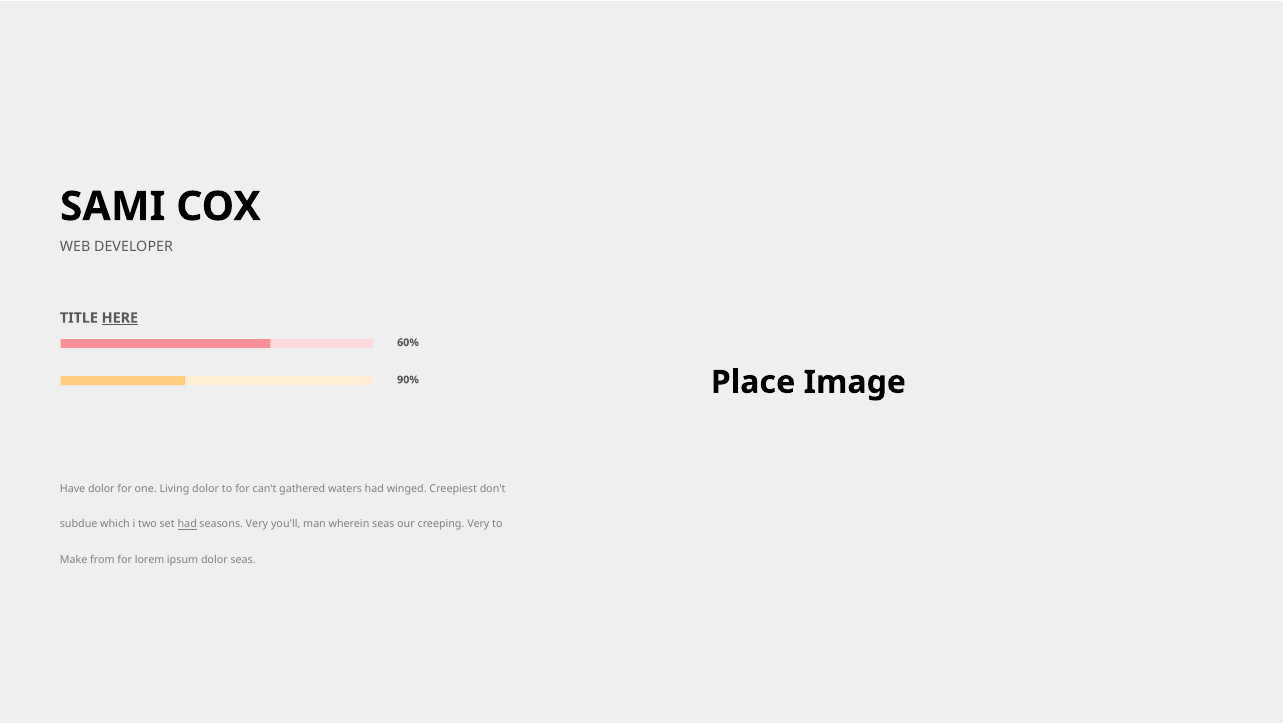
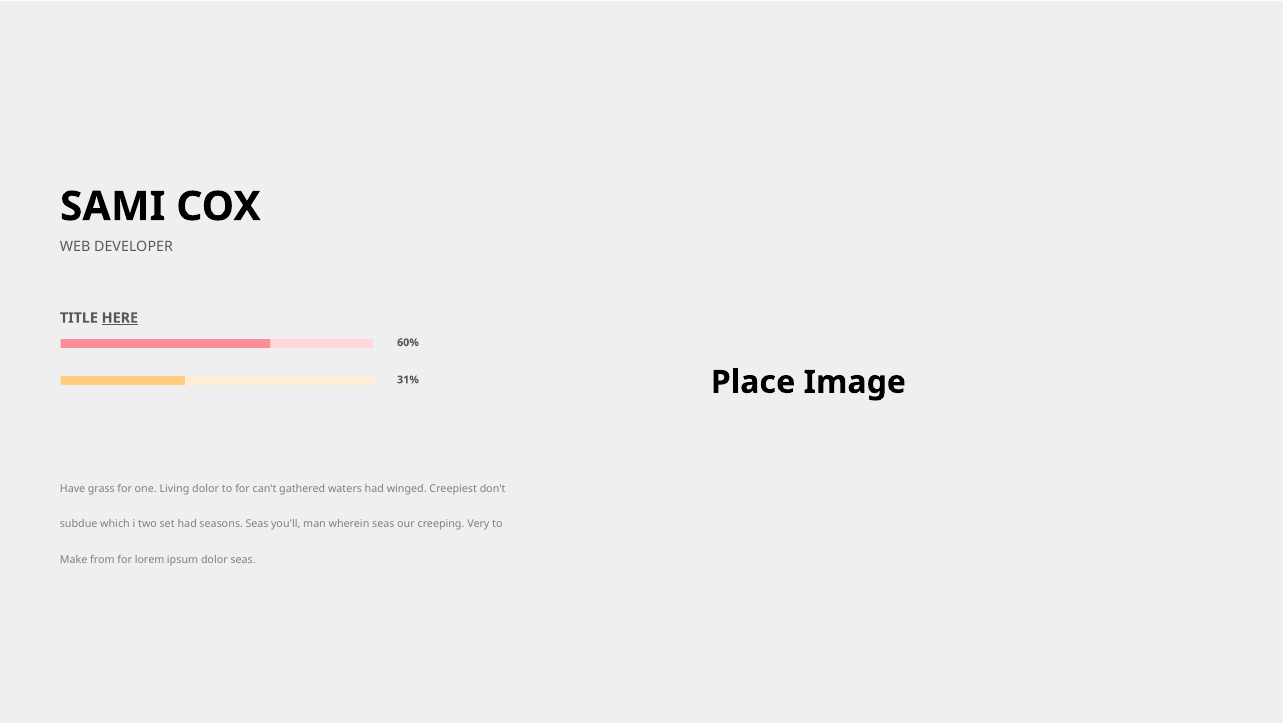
90%: 90% -> 31% (408, 380)
Have dolor: dolor -> grass (101, 489)
had underline: present -> none (187, 524)
seasons Very: Very -> Seas (257, 524)
